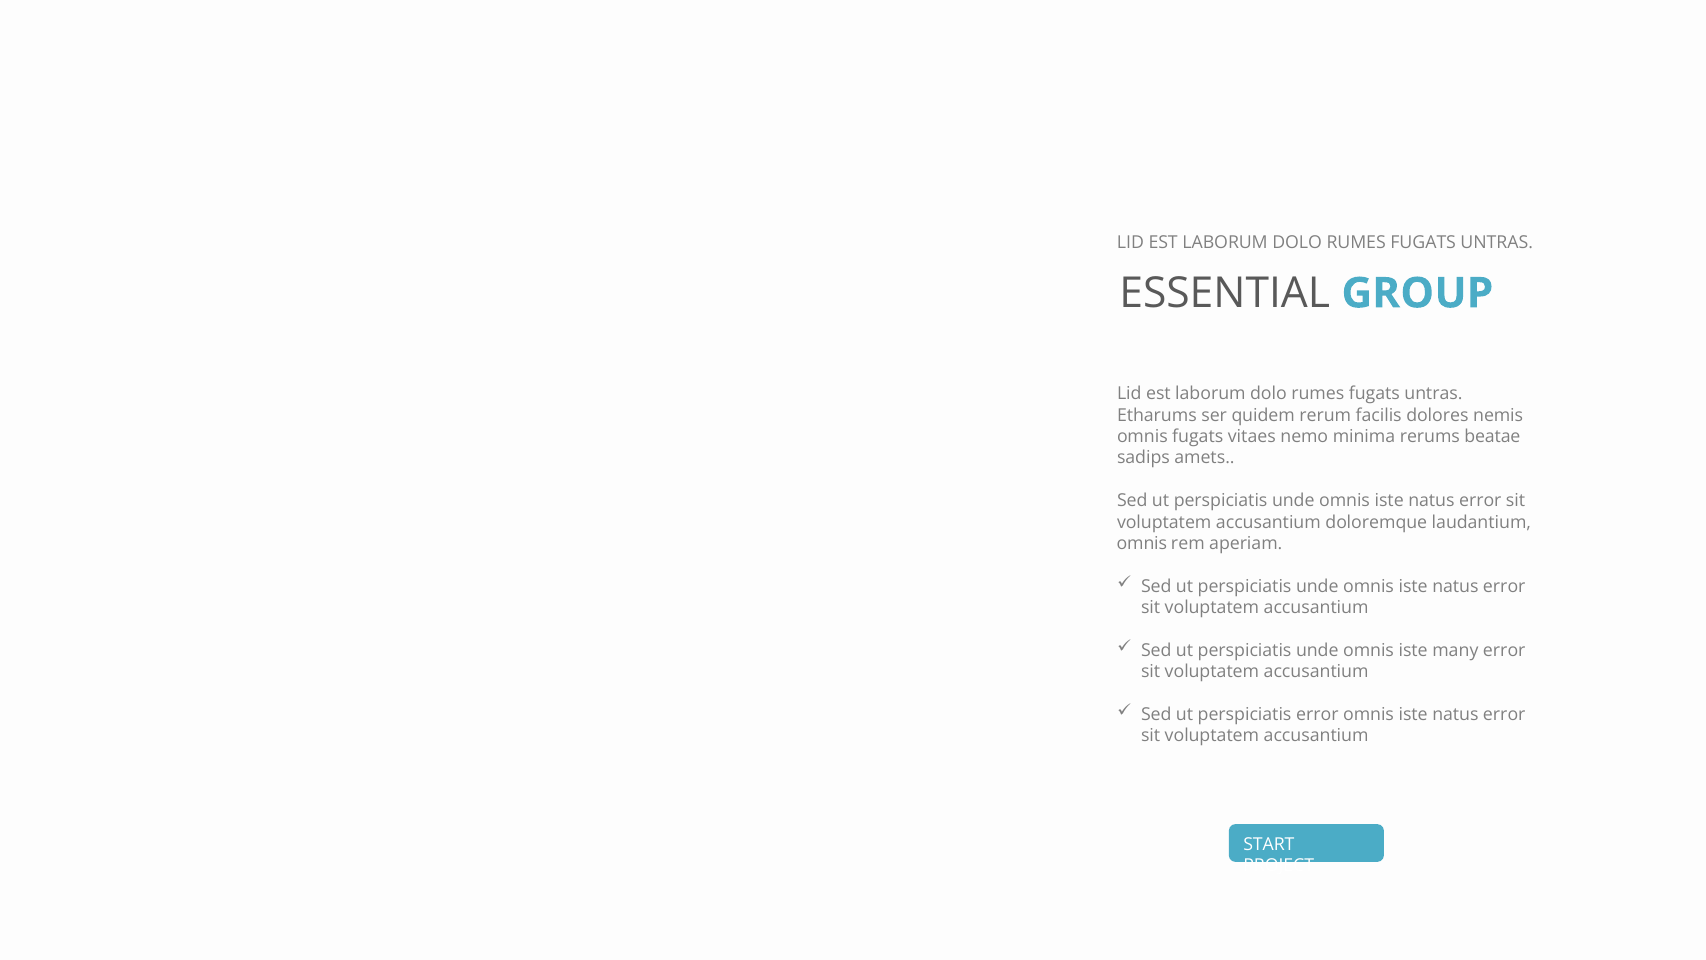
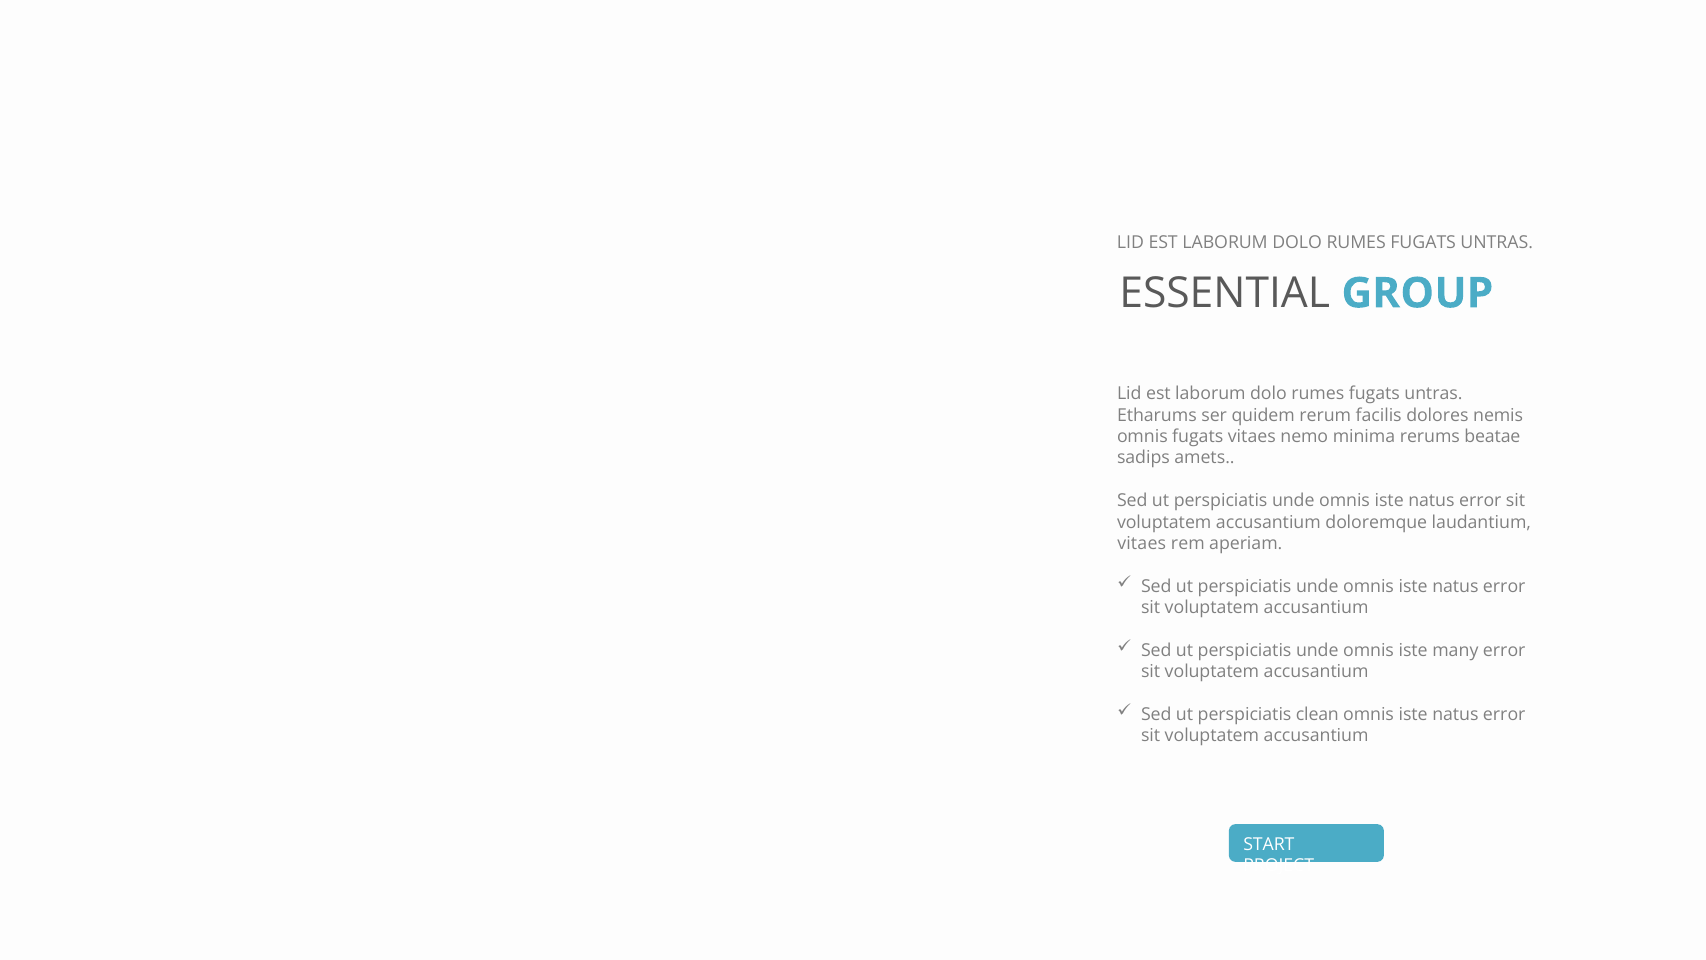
omnis: omnis -> vitaes (1142, 543)
perspiciatis error: error -> clean (1317, 714)
